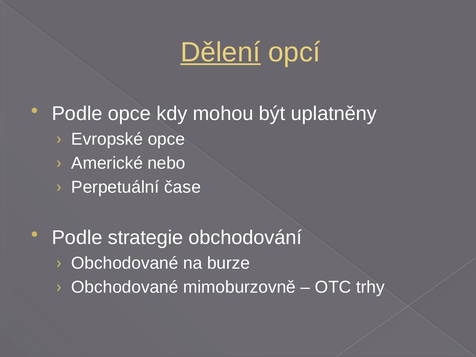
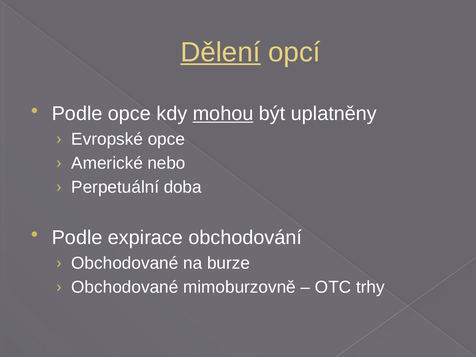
mohou underline: none -> present (223, 114)
čase: čase -> doba (183, 187)
strategie: strategie -> expirace (145, 238)
